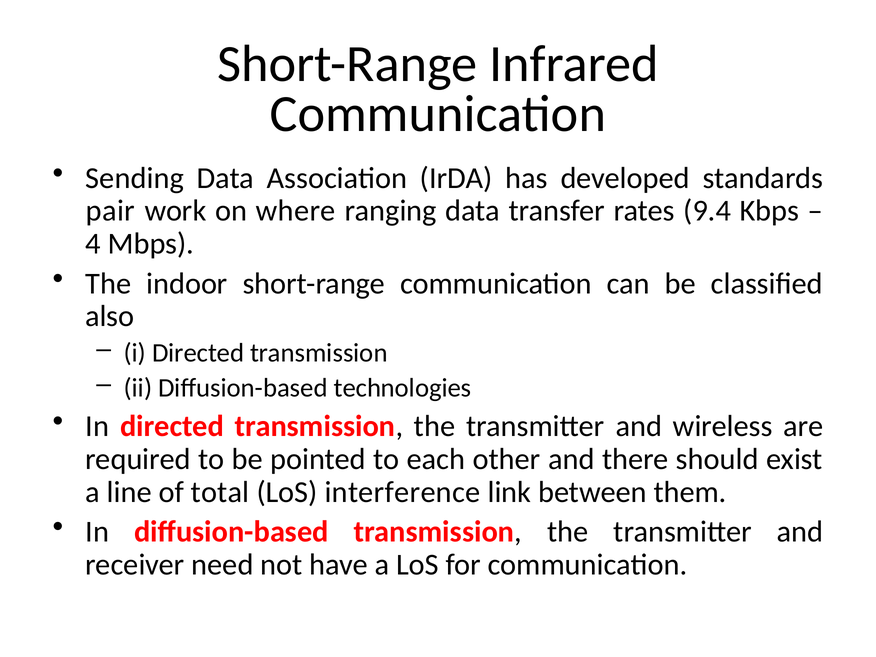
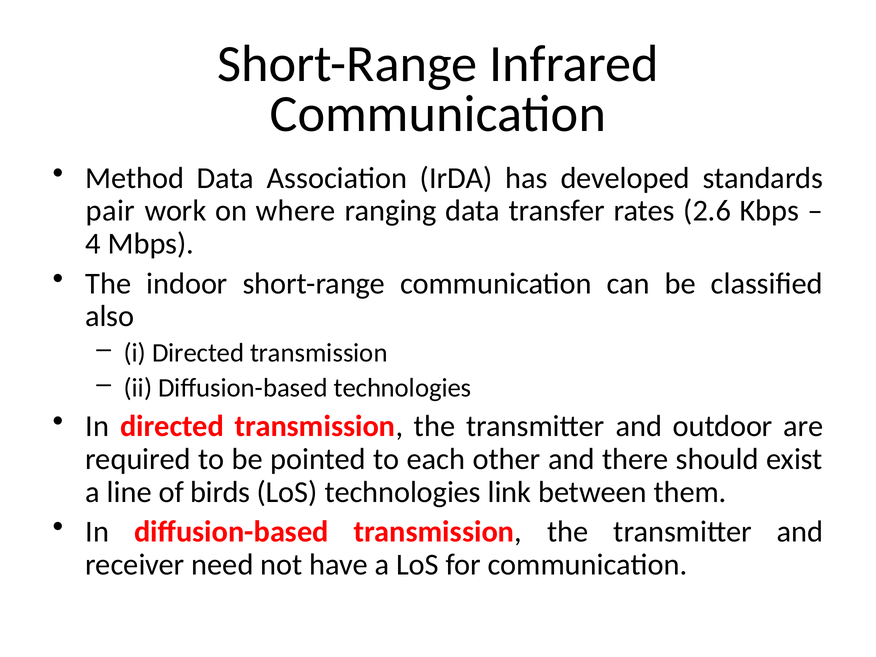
Sending: Sending -> Method (135, 178)
9.4: 9.4 -> 2.6 (707, 211)
wireless: wireless -> outdoor (723, 426)
total: total -> birds (220, 492)
LoS interference: interference -> technologies (403, 492)
